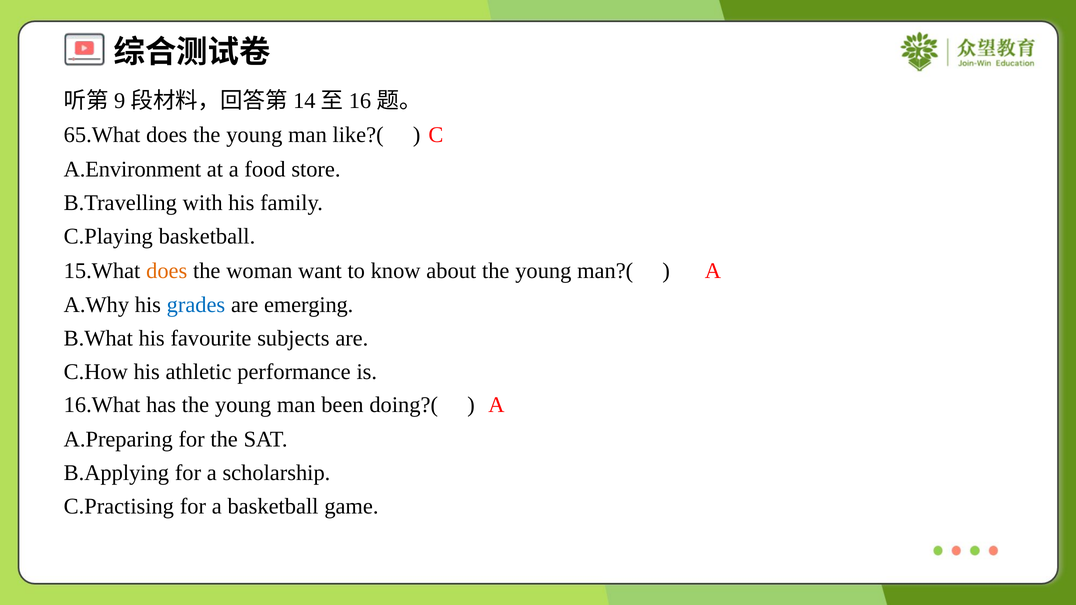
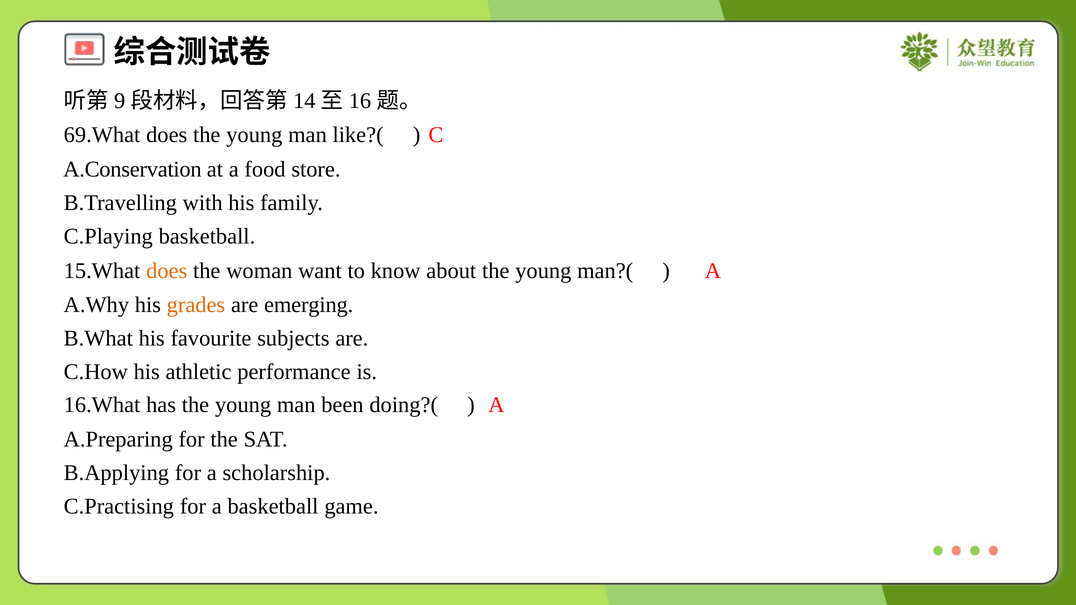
65.What: 65.What -> 69.What (102, 135)
A.Environment: A.Environment -> A.Conservation (132, 169)
grades colour: blue -> orange (196, 305)
